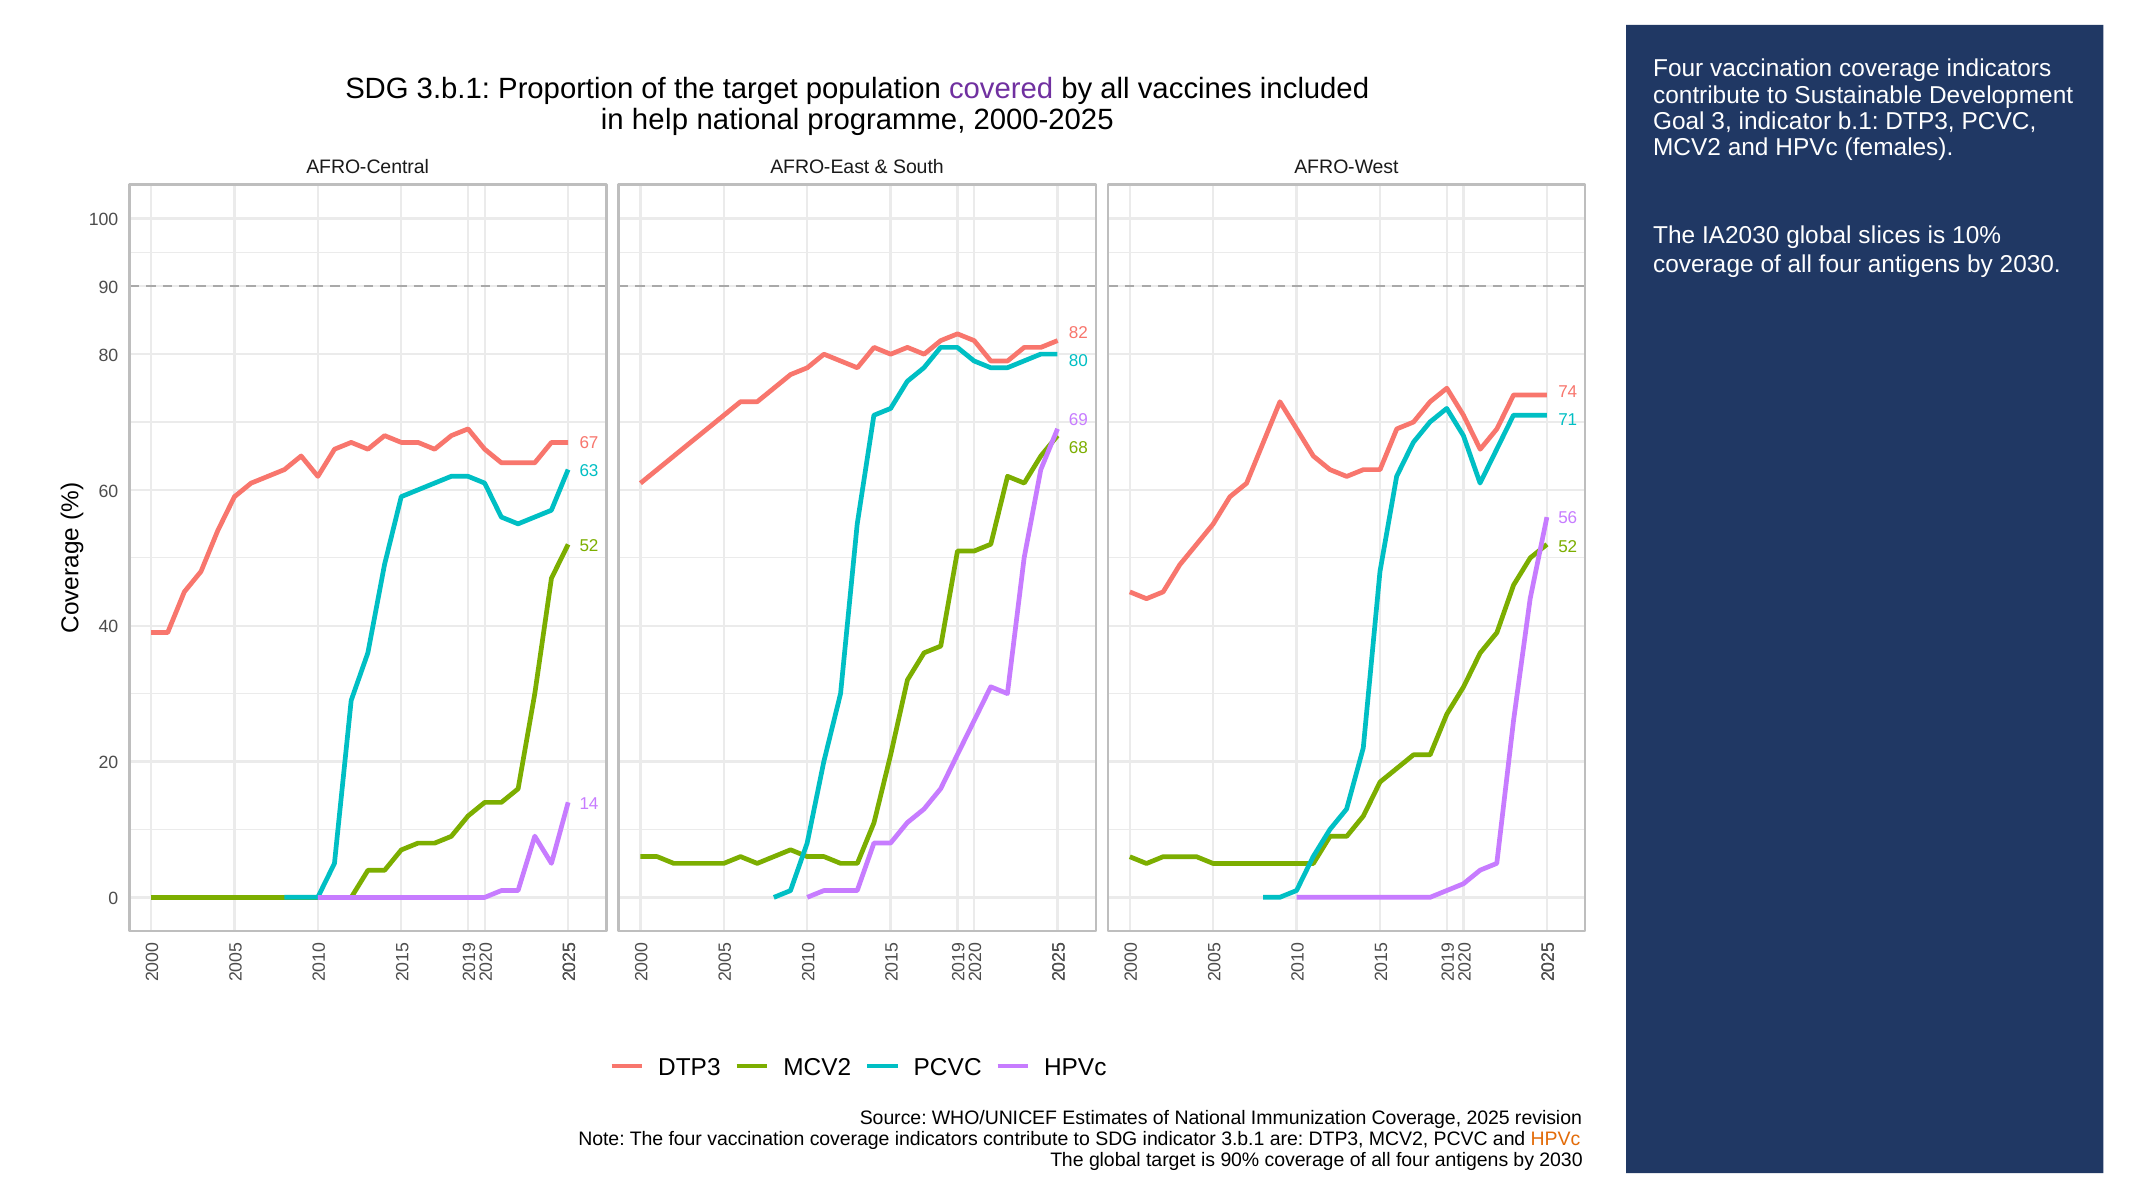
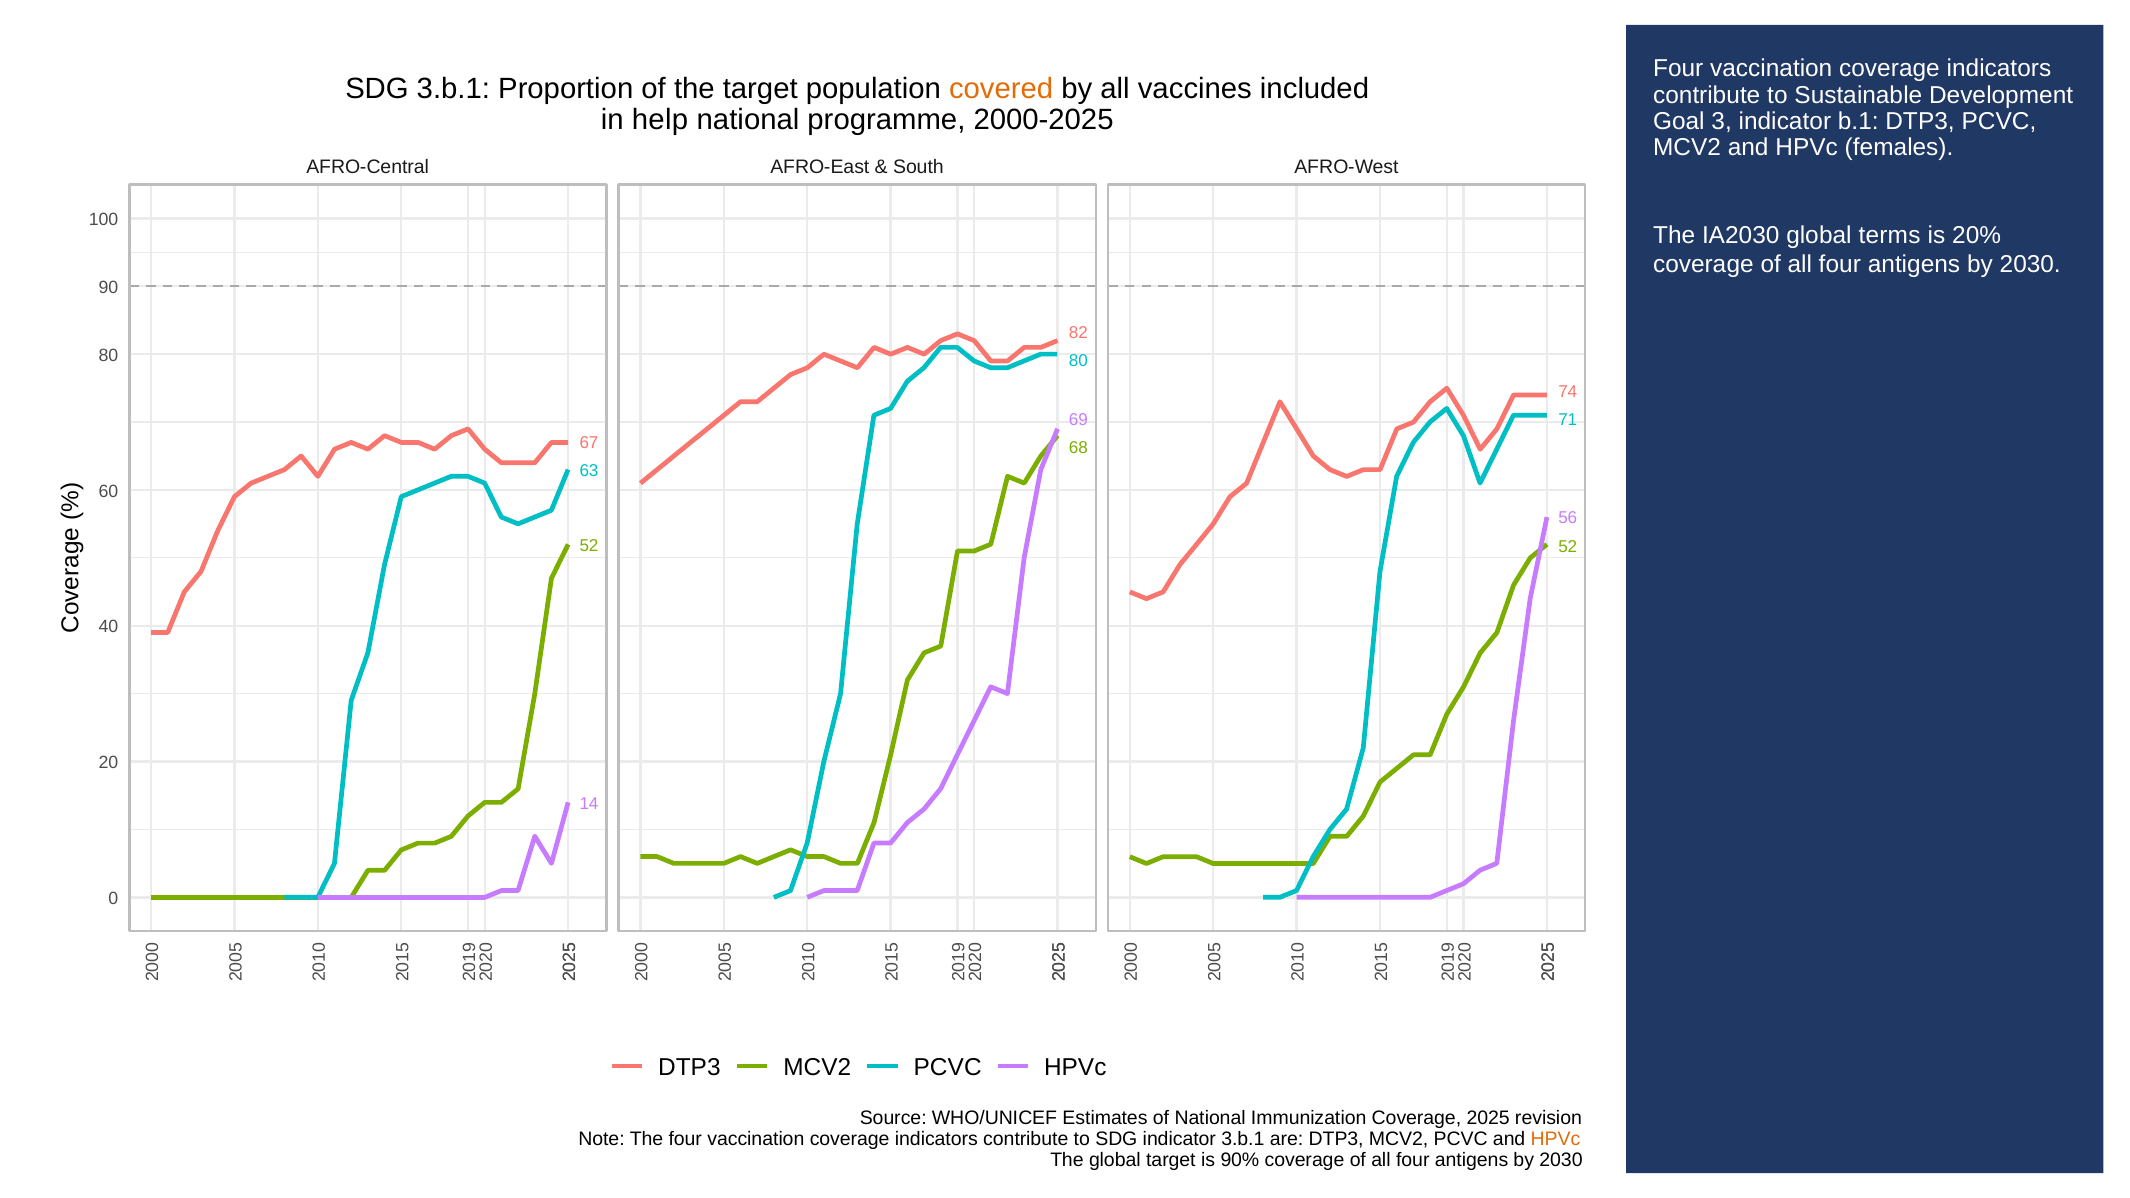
covered colour: purple -> orange (1001, 89)
slices: slices -> terms (1890, 235)
10%: 10% -> 20% (1977, 235)
